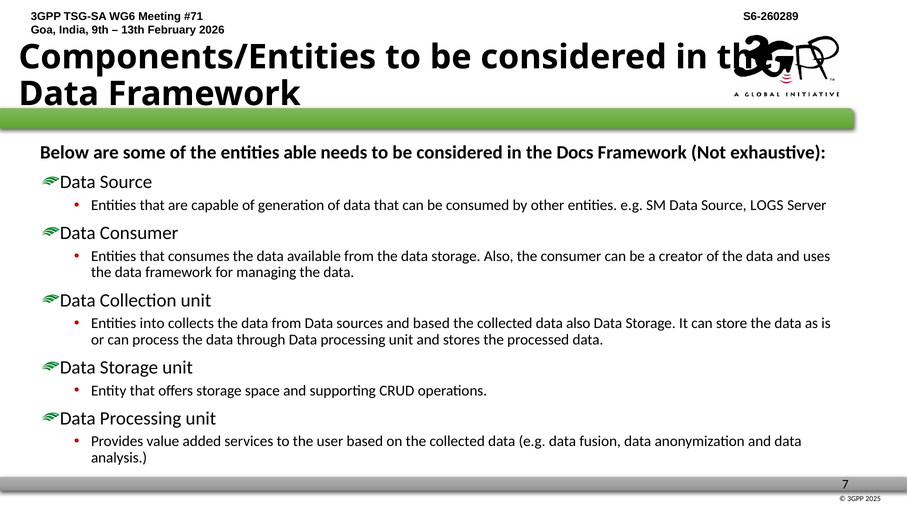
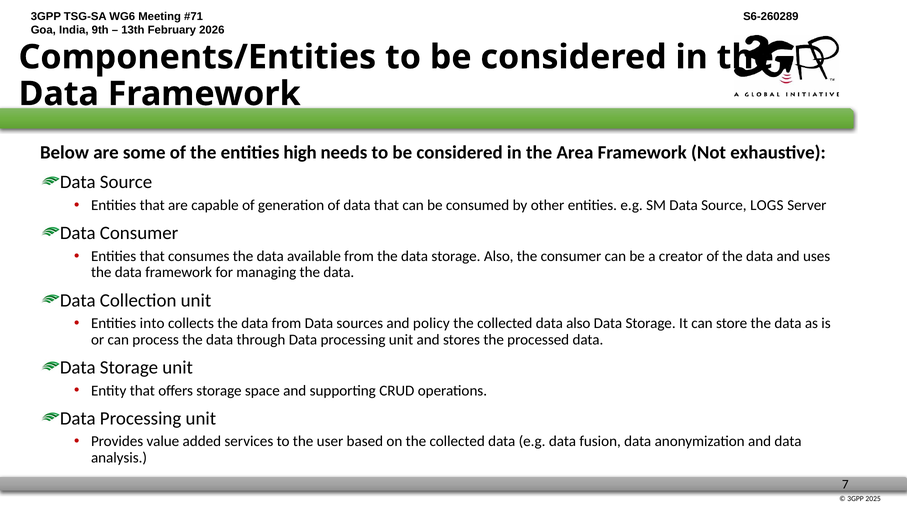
able: able -> high (300, 152)
Docs: Docs -> Area (575, 152)
and based: based -> policy (431, 323)
